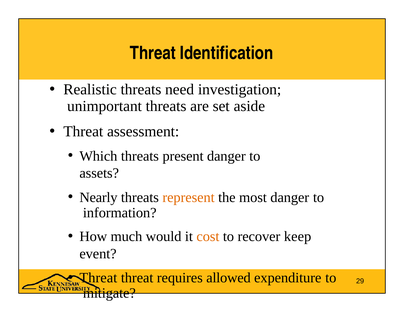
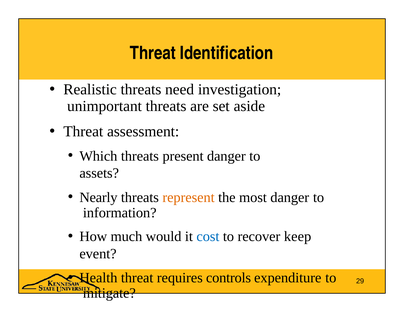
cost colour: orange -> blue (208, 237)
Threat: Threat -> Health (98, 278)
allowed: allowed -> controls (229, 278)
